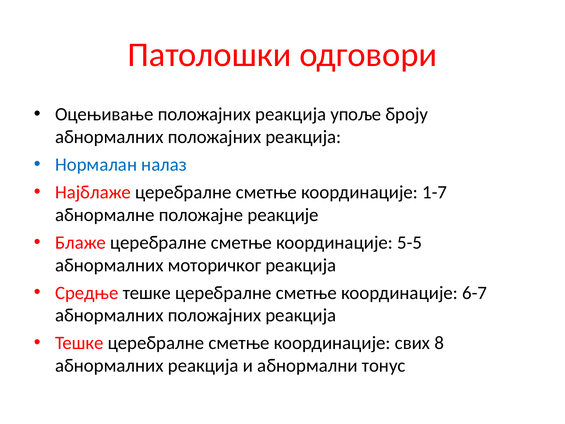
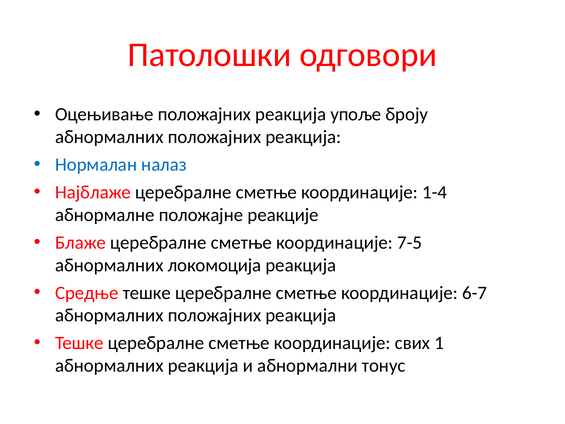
1-7: 1-7 -> 1-4 (435, 192)
5-5: 5-5 -> 7-5 (410, 242)
моторичког: моторичког -> локомоција (215, 265)
8: 8 -> 1 (439, 343)
